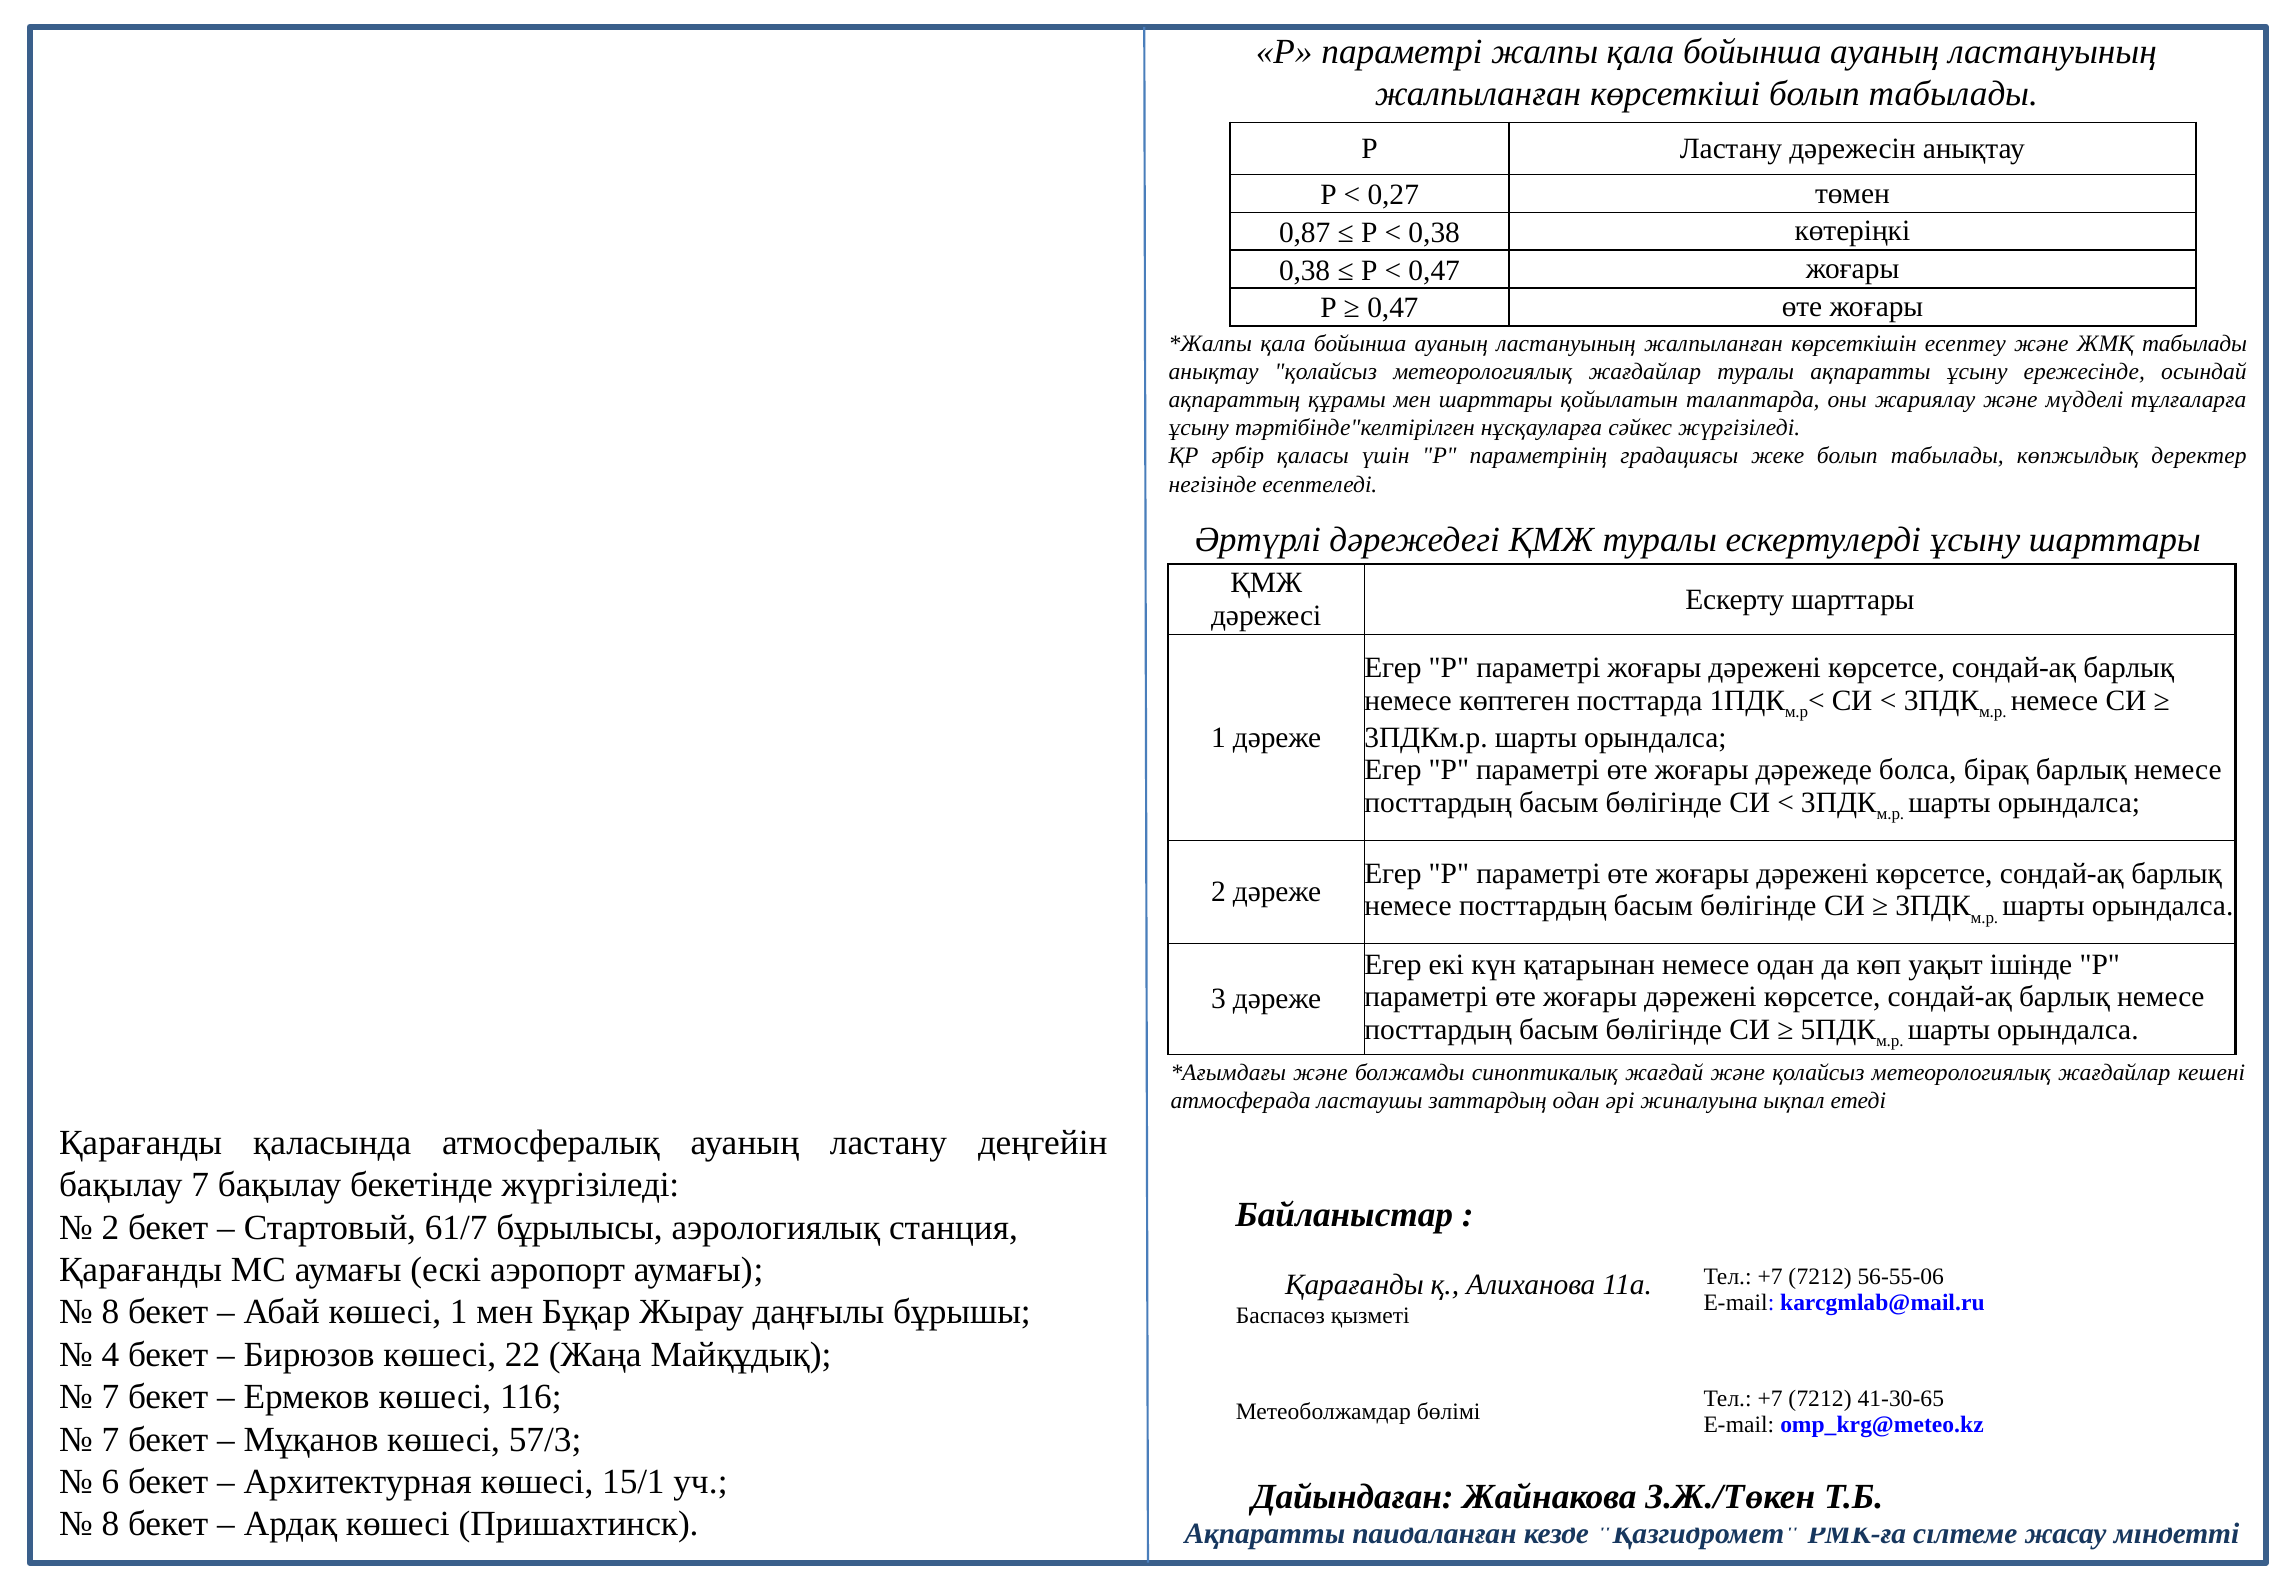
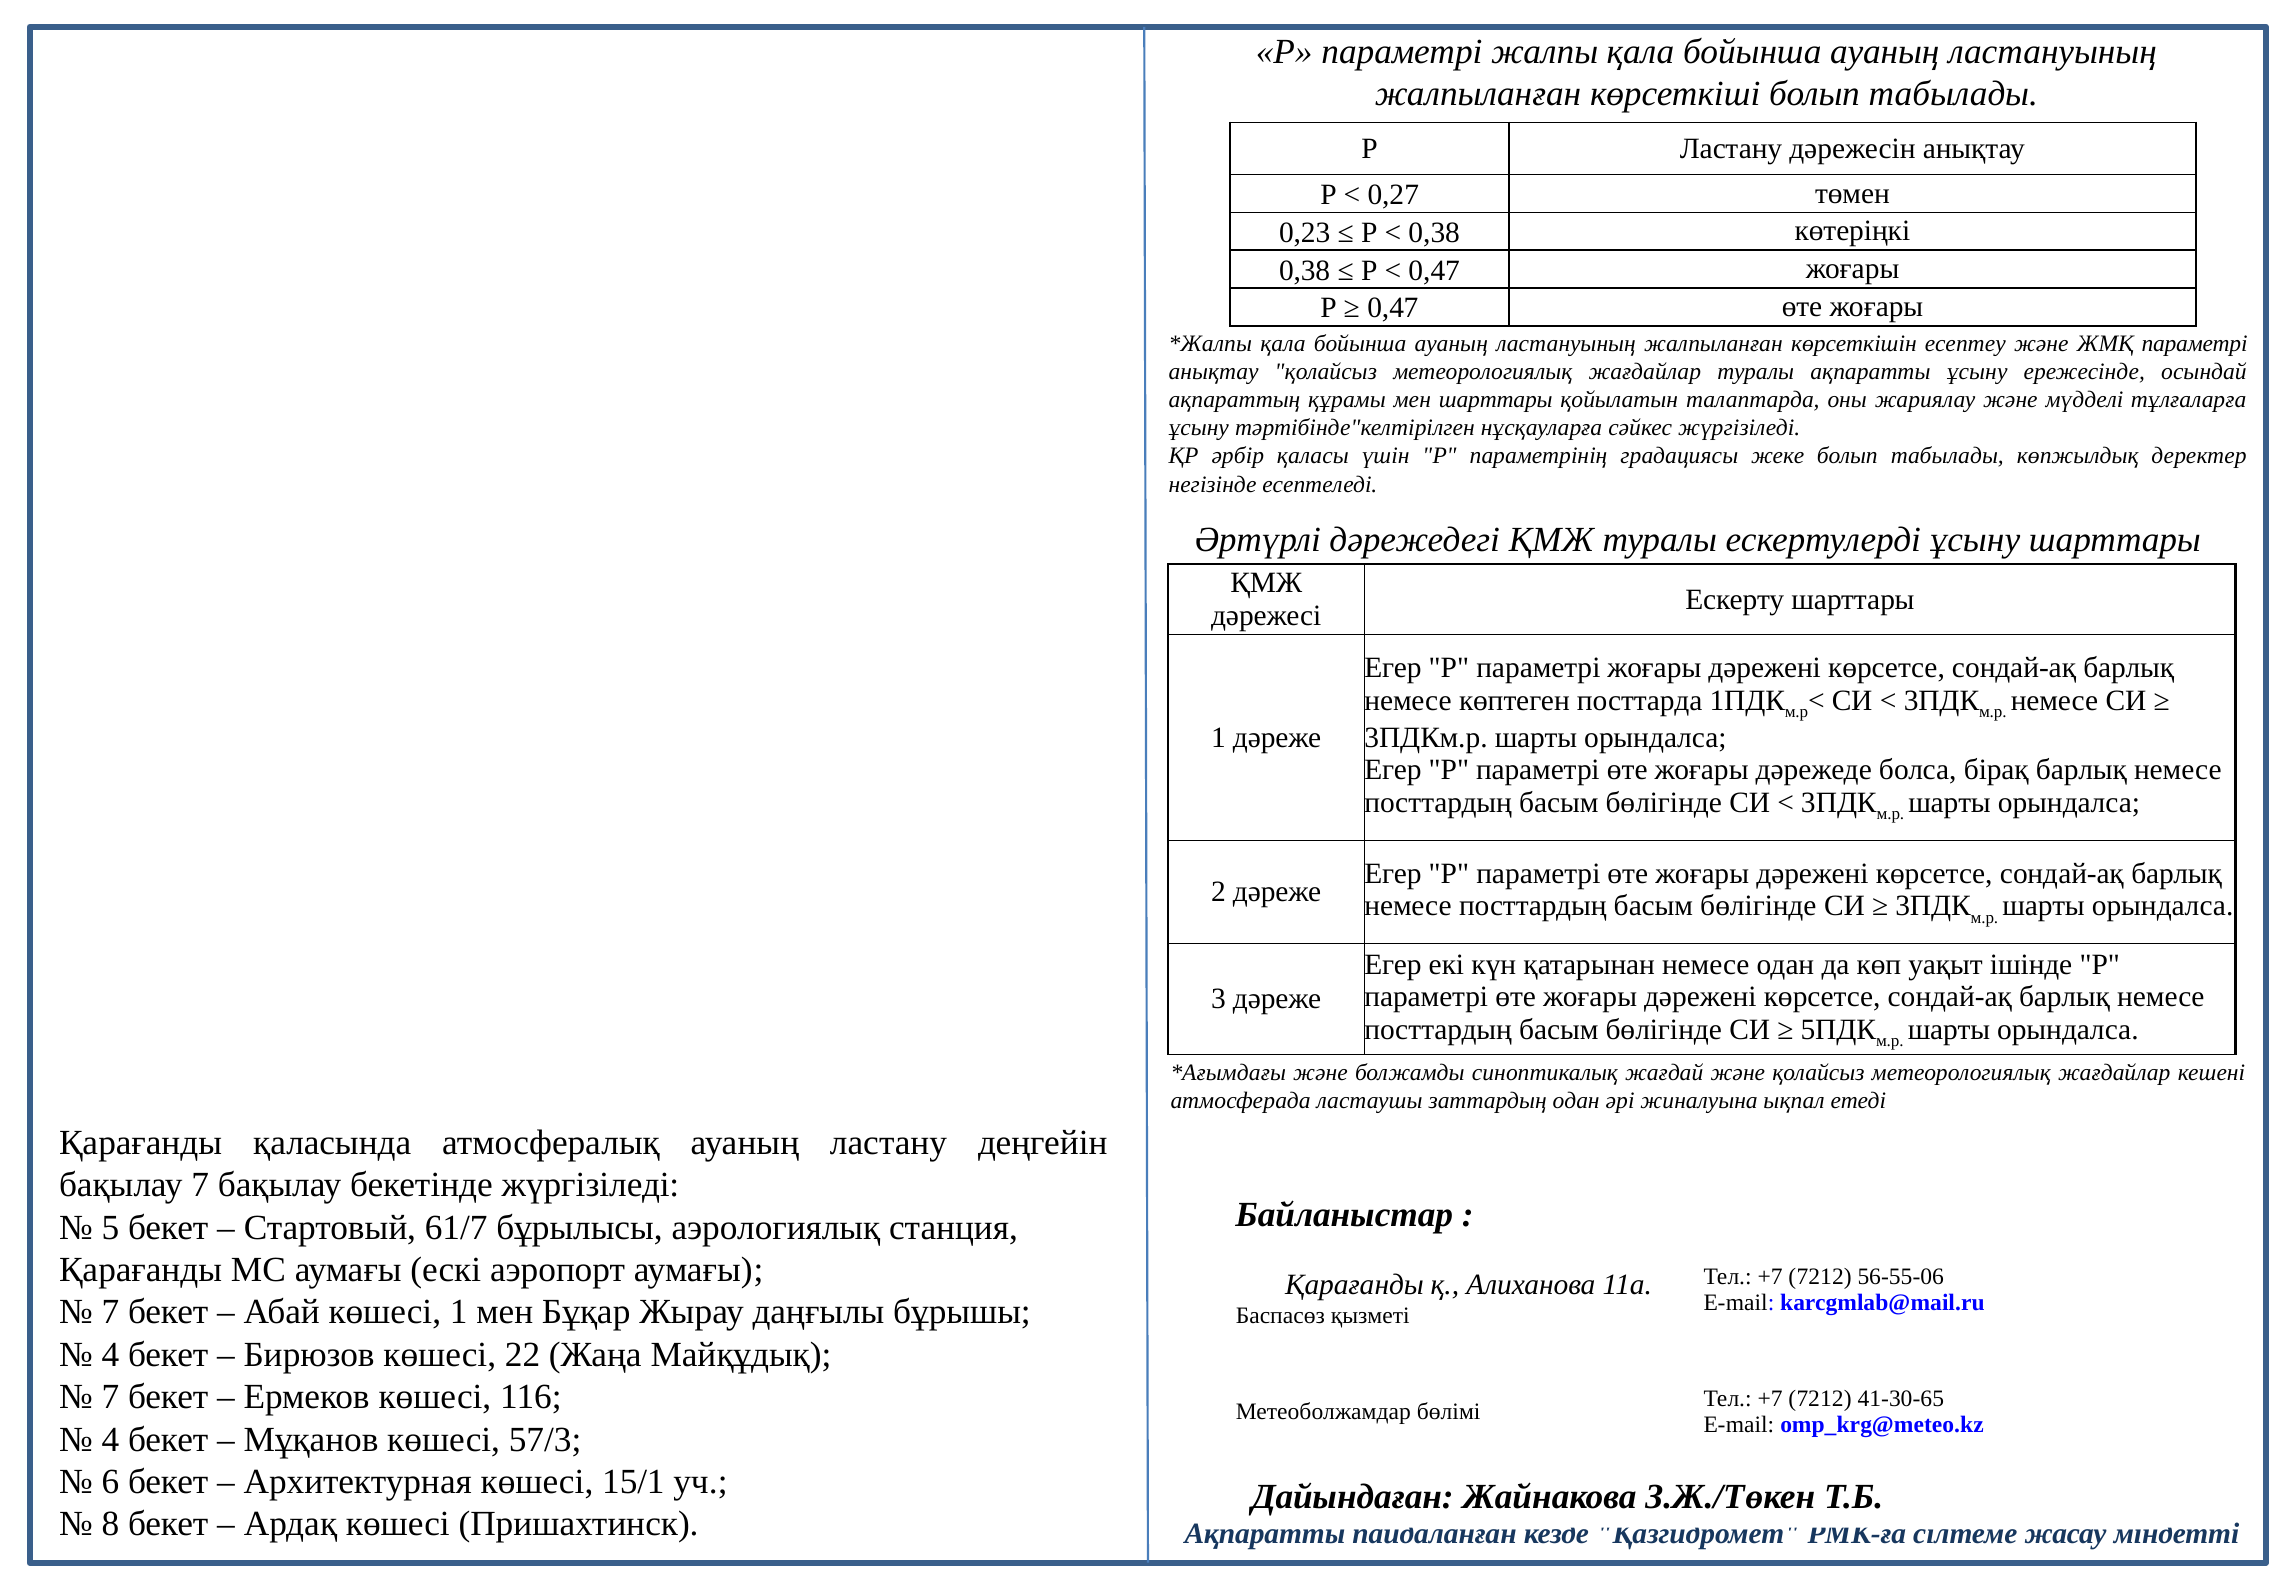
0,87: 0,87 -> 0,23 (1305, 232)
ЖМҚ табылады: табылады -> параметрі (2195, 343)
2: 2 -> 5 (110, 1227)
8: 8 -> 7 (110, 1312)
7: 7 -> 4 (110, 1439)
